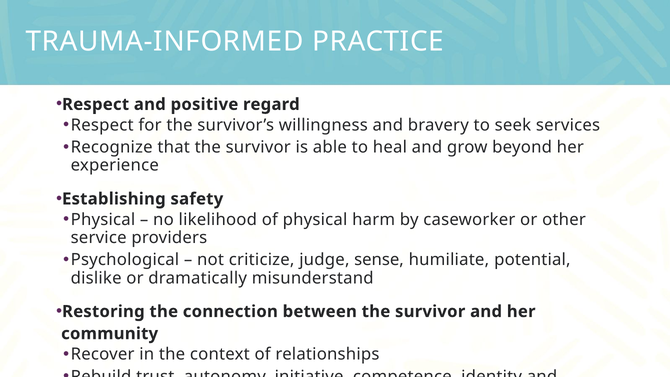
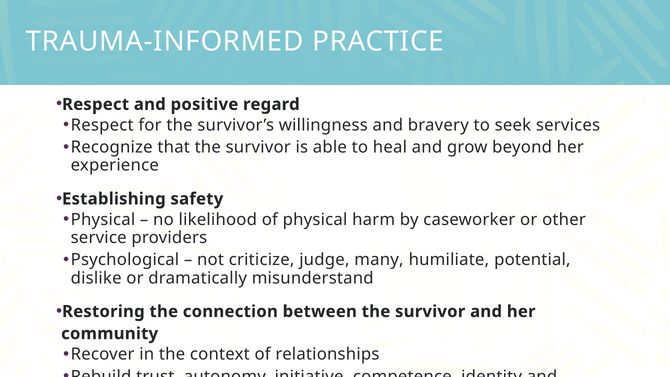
sense: sense -> many (379, 260)
